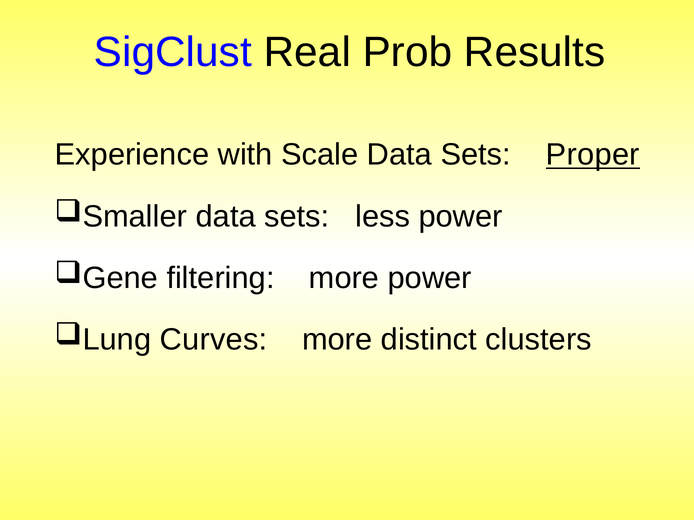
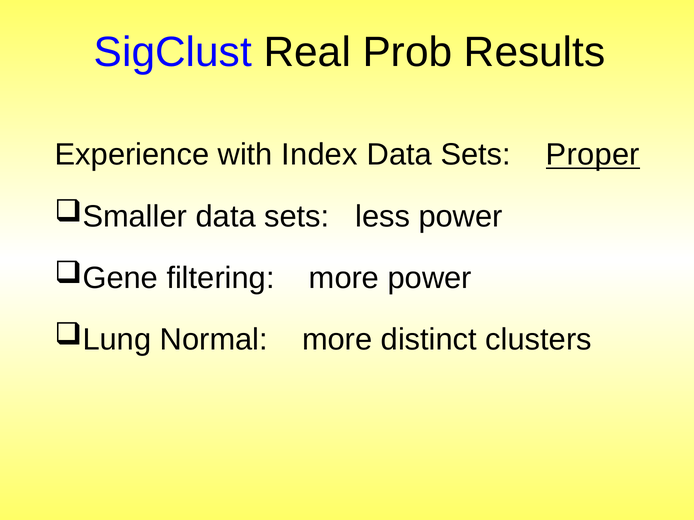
Scale: Scale -> Index (320, 155)
Curves: Curves -> Normal (214, 340)
